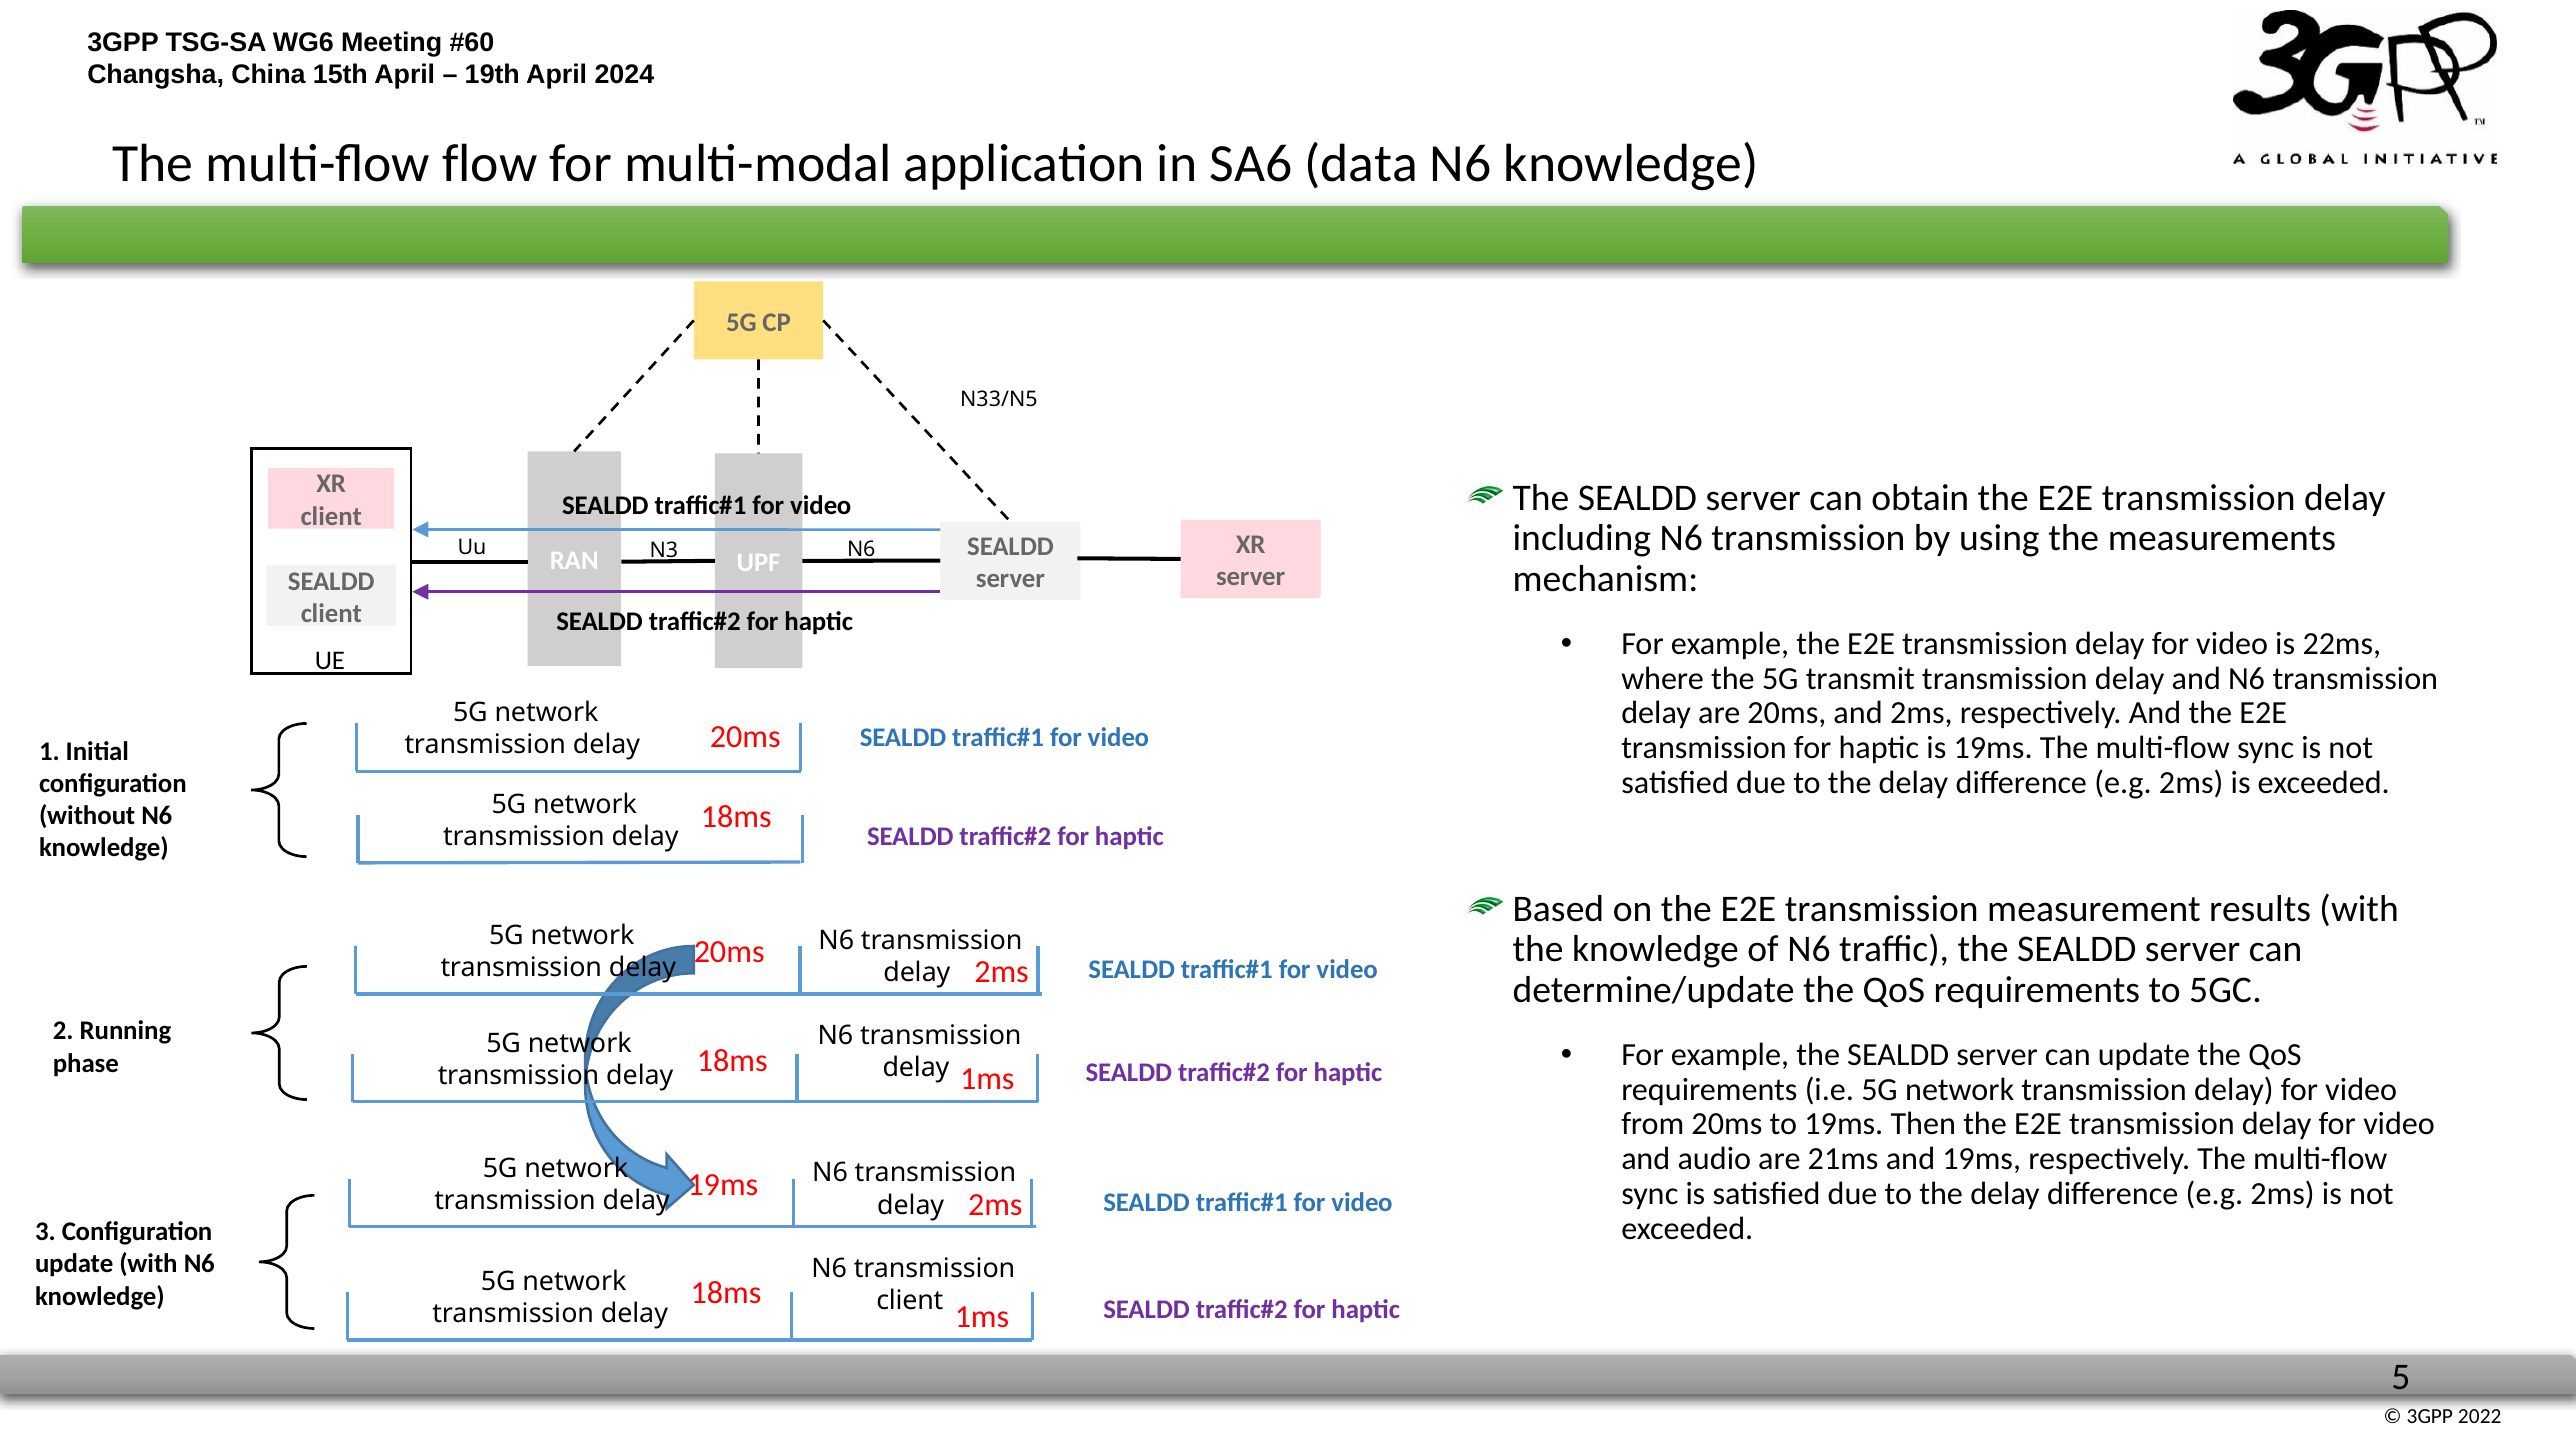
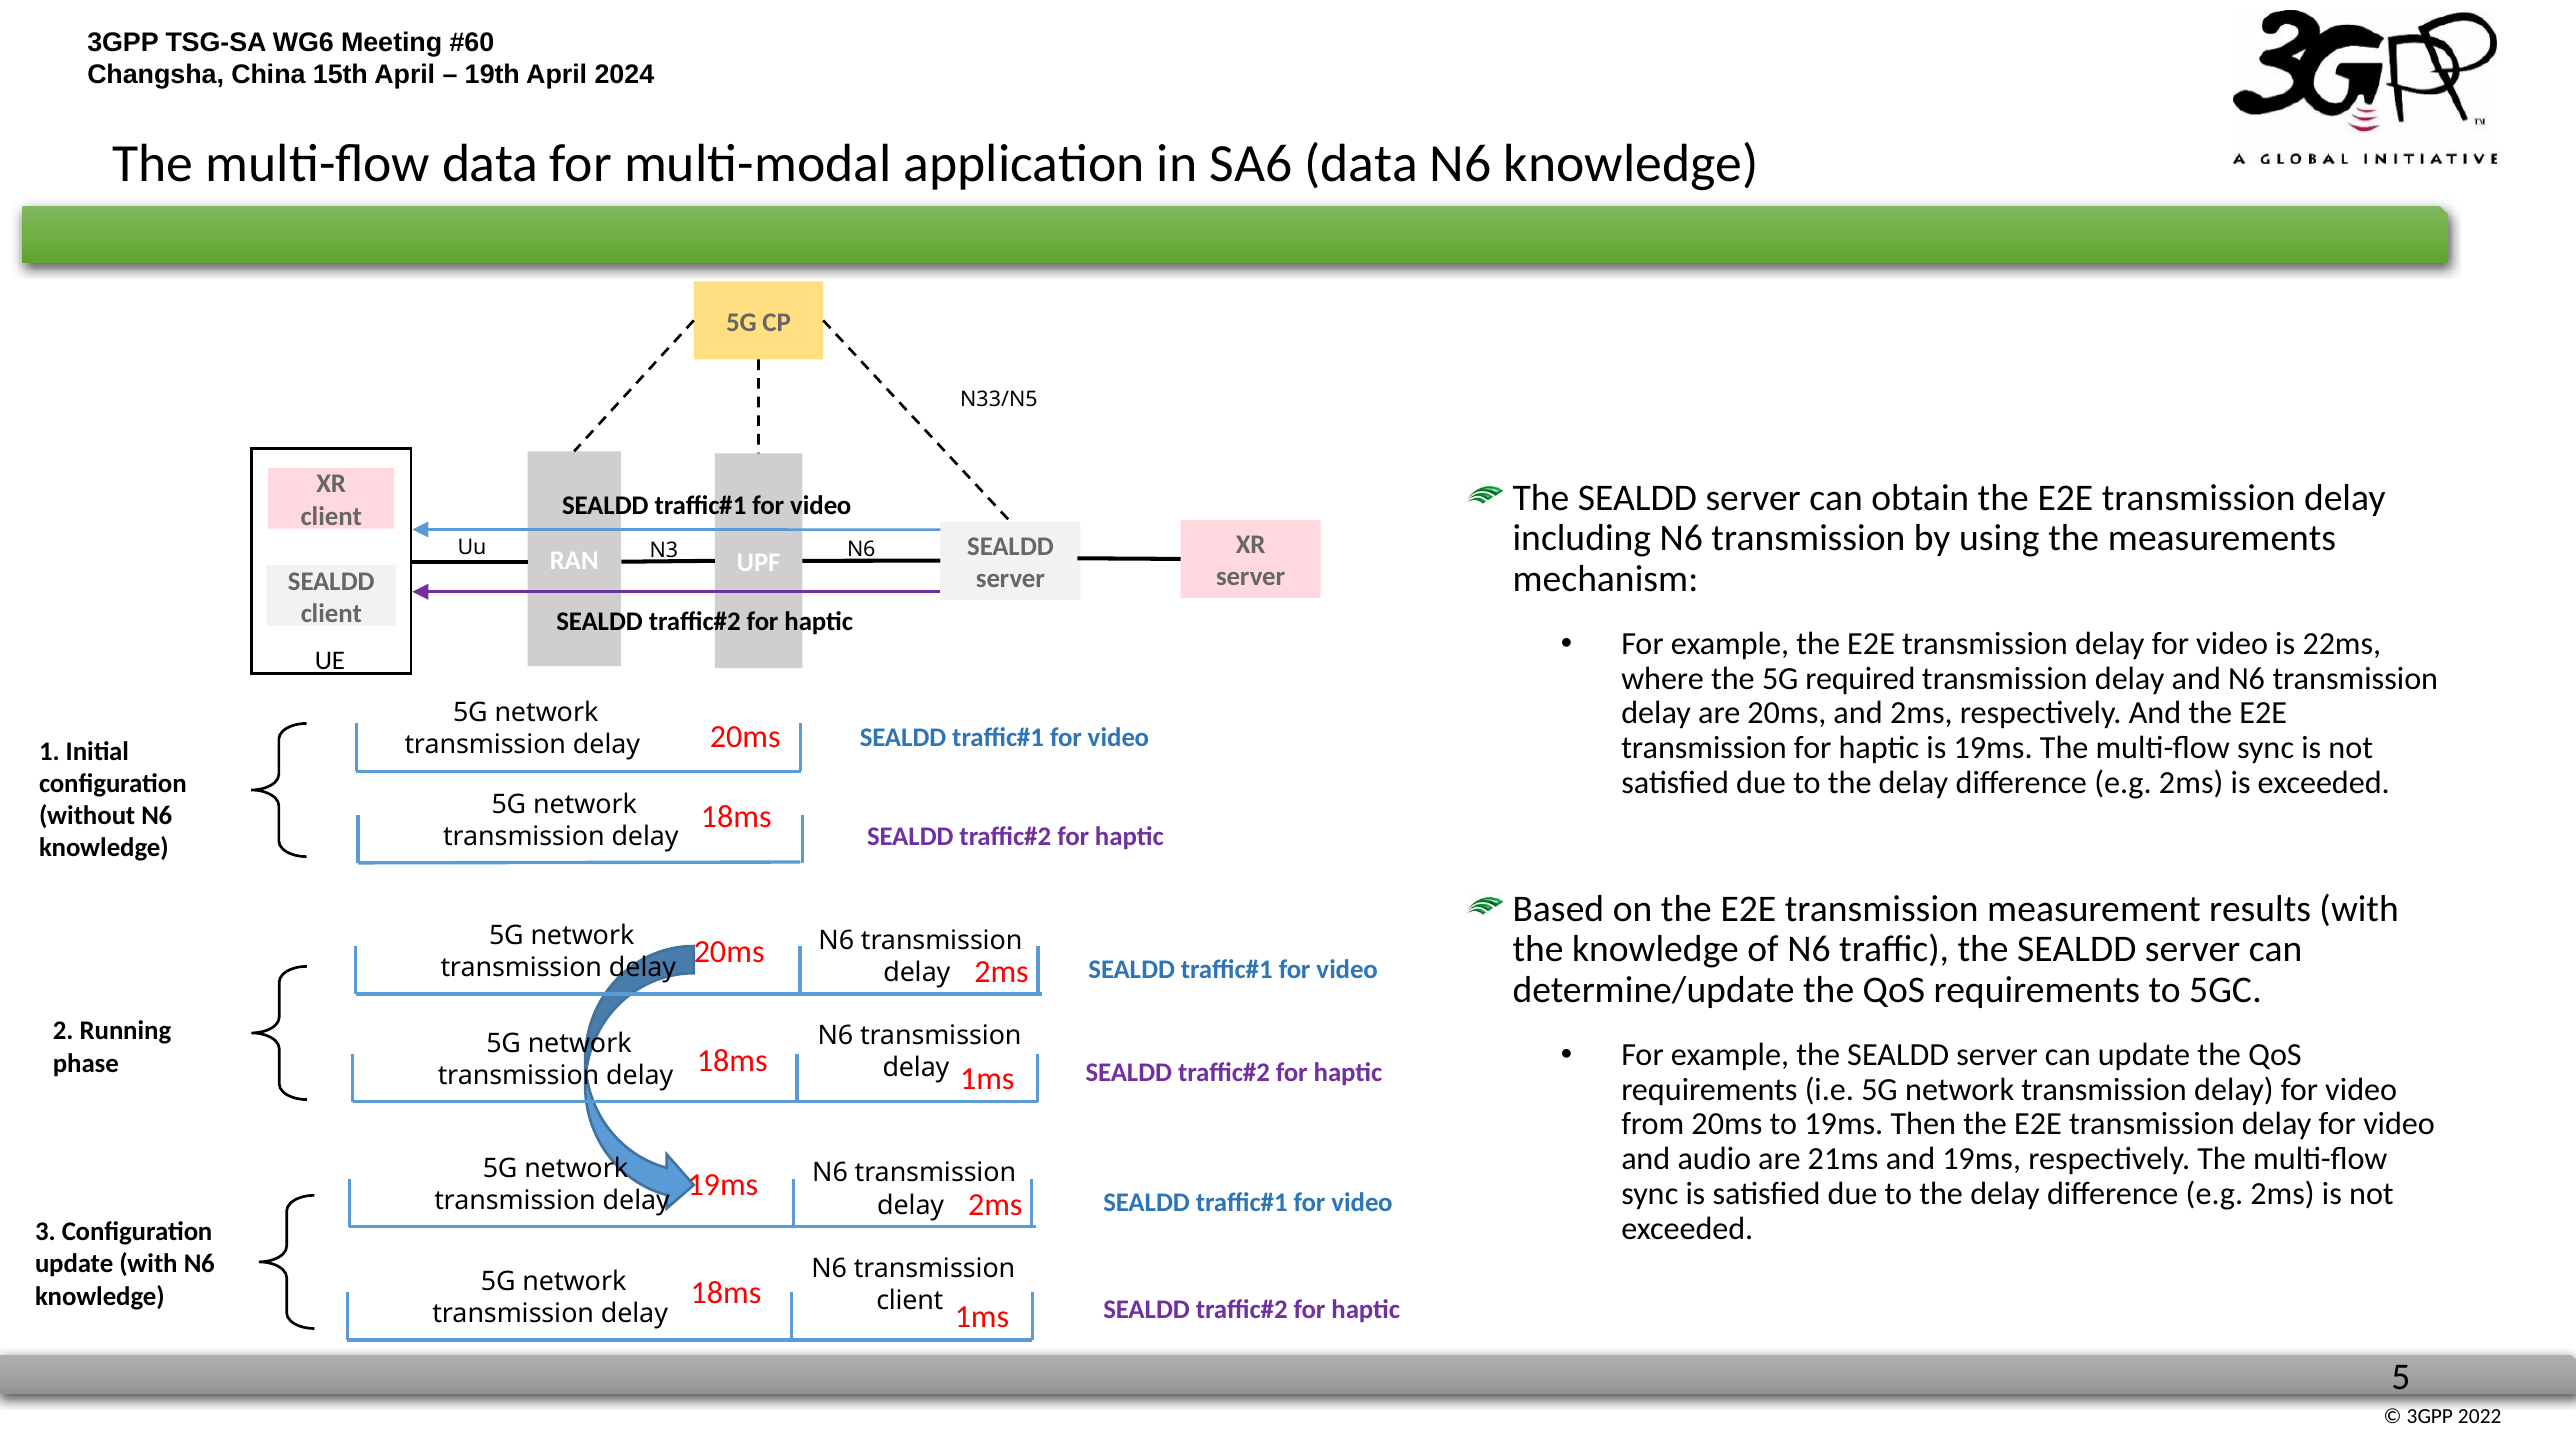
multi-flow flow: flow -> data (490, 164)
transmit: transmit -> required (1860, 679)
